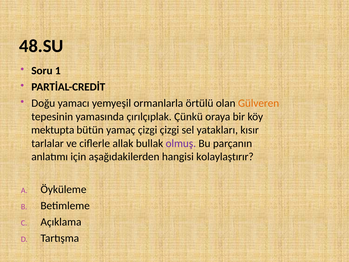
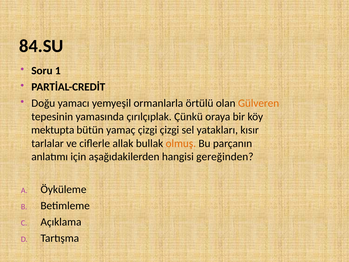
48.SU: 48.SU -> 84.SU (41, 46)
olmuş colour: purple -> orange (181, 143)
kolaylaştırır: kolaylaştırır -> gereğinden (225, 157)
